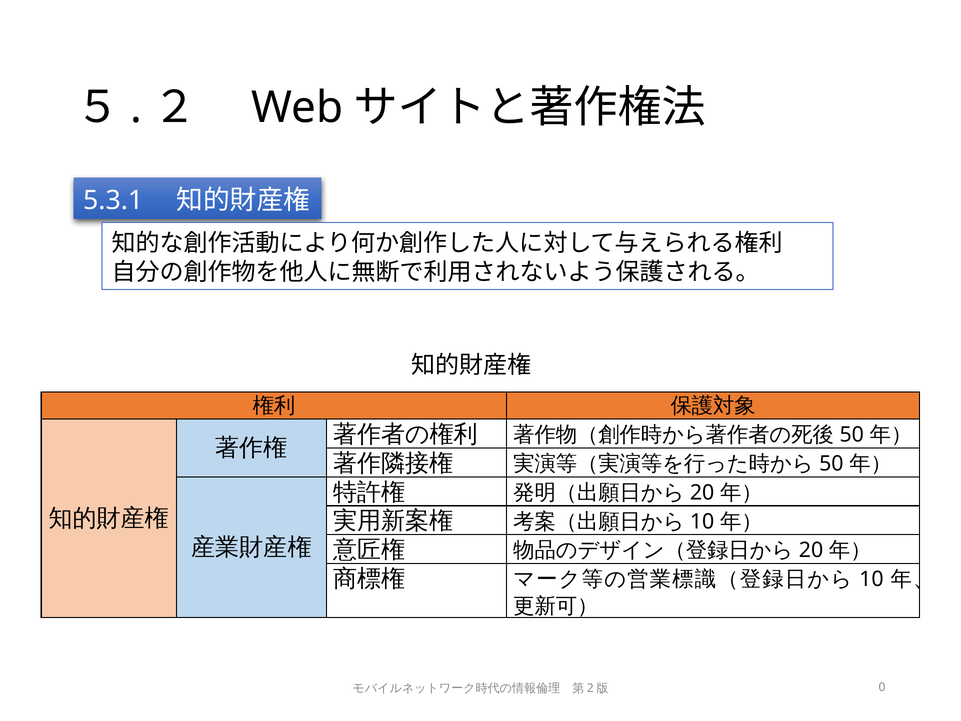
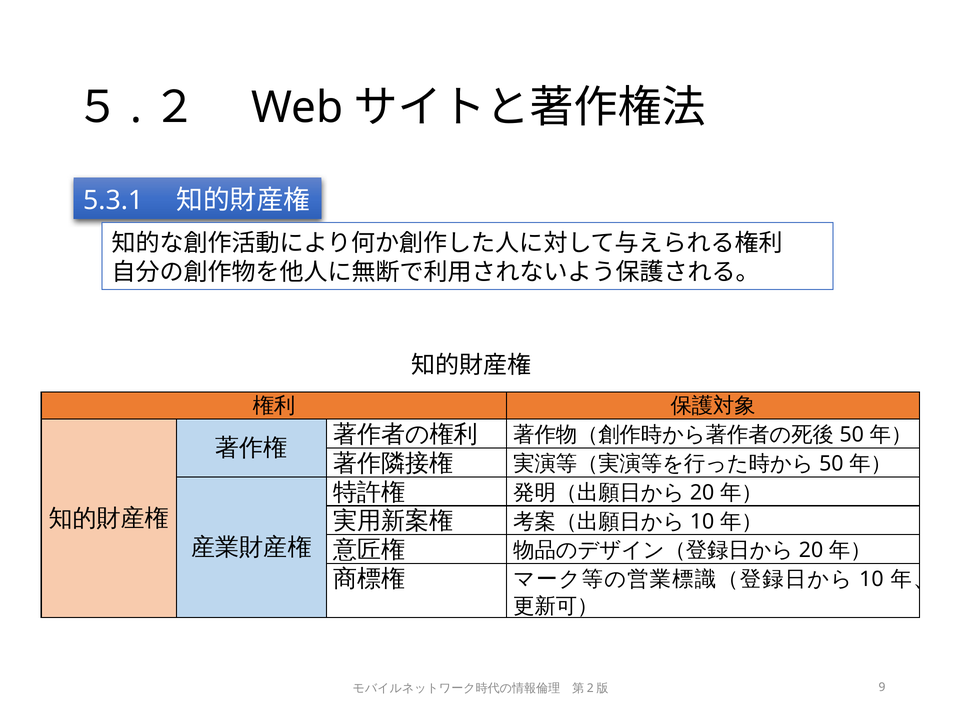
0: 0 -> 9 (882, 687)
